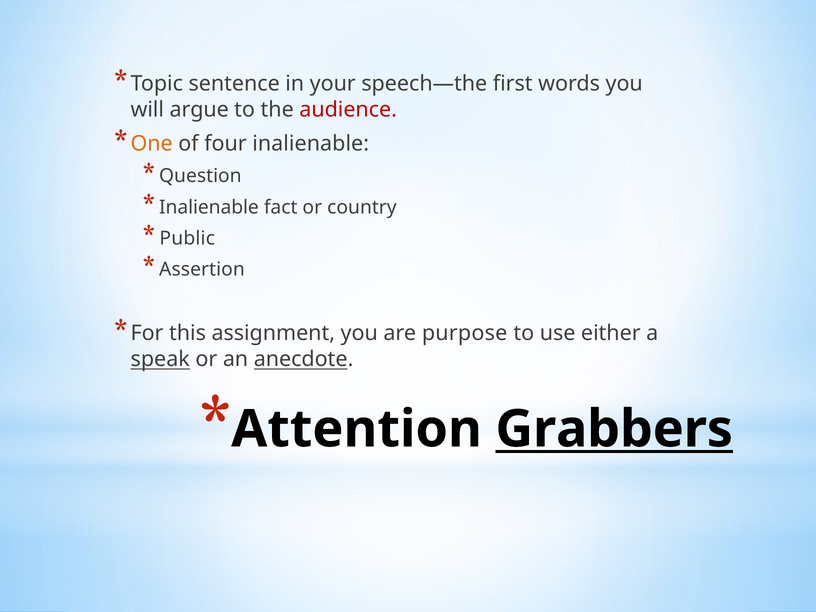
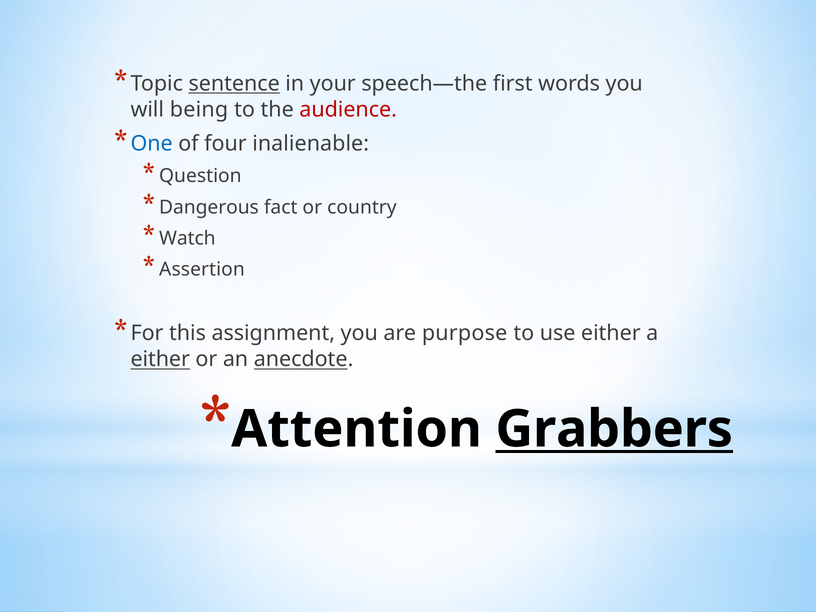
sentence underline: none -> present (234, 84)
argue: argue -> being (199, 110)
One colour: orange -> blue (152, 144)
Inalienable: Inalienable -> Dangerous (209, 207)
Public: Public -> Watch (187, 238)
speak: speak -> either (160, 359)
